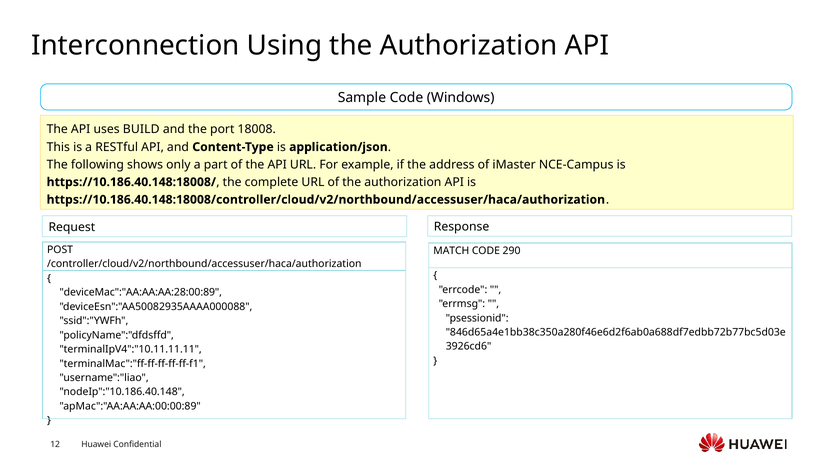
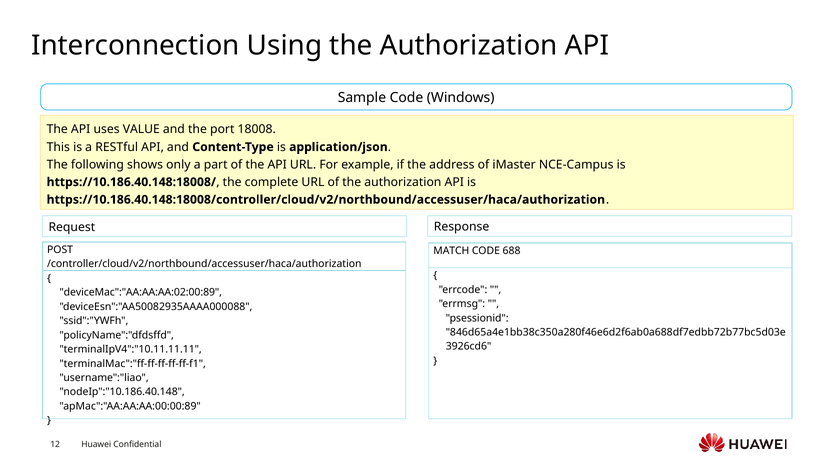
BUILD: BUILD -> VALUE (141, 130)
290: 290 -> 688 (512, 251)
deviceMac":"AA:AA:AA:28:00:89: deviceMac":"AA:AA:AA:28:00:89 -> deviceMac":"AA:AA:AA:02:00:89 (141, 293)
